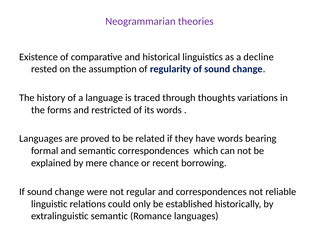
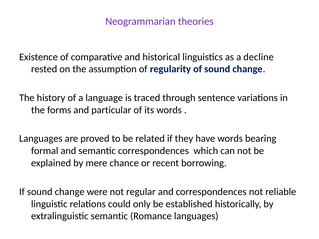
thoughts: thoughts -> sentence (216, 98)
restricted: restricted -> particular (111, 110)
